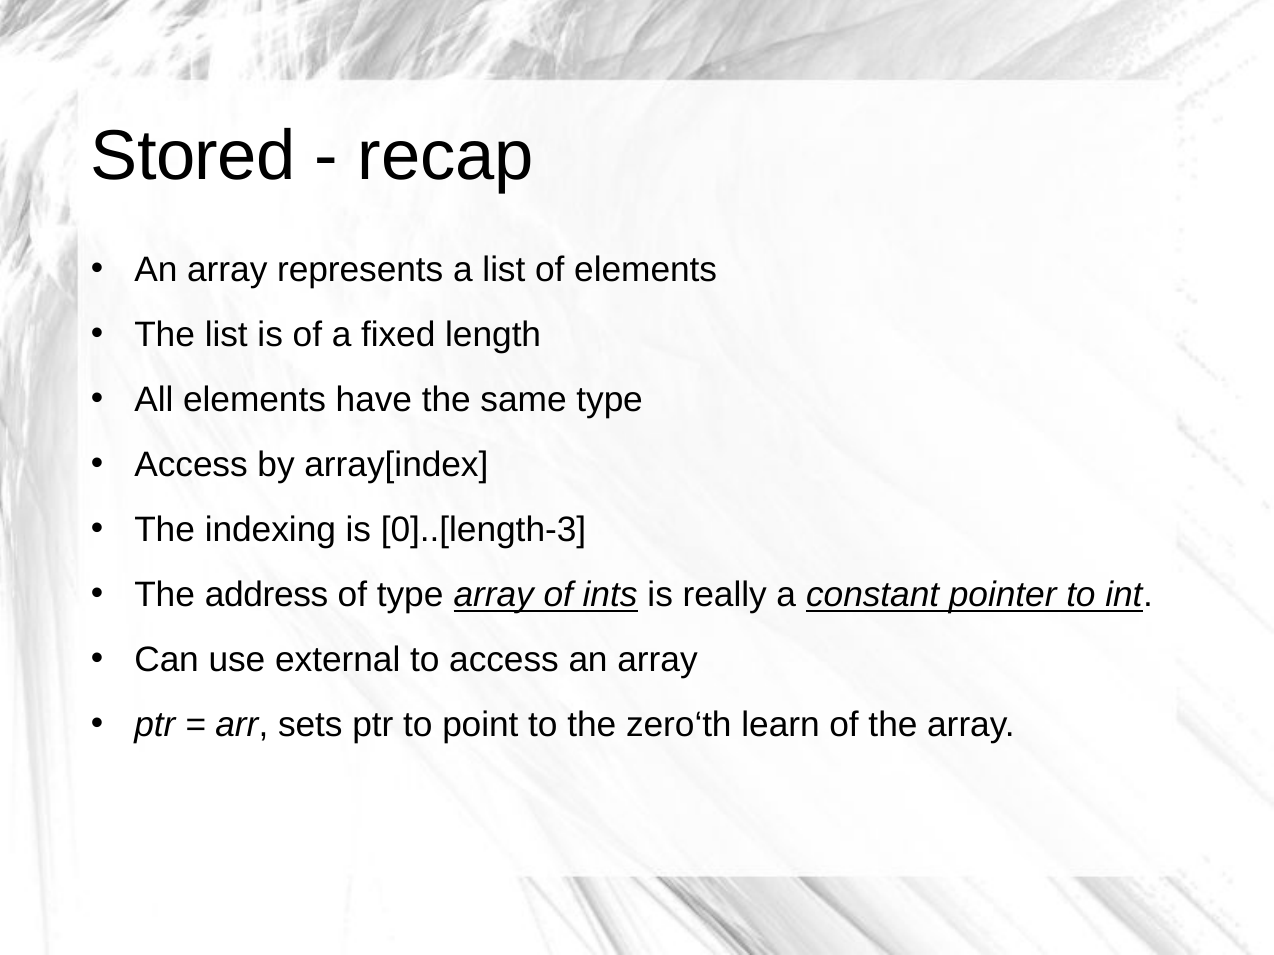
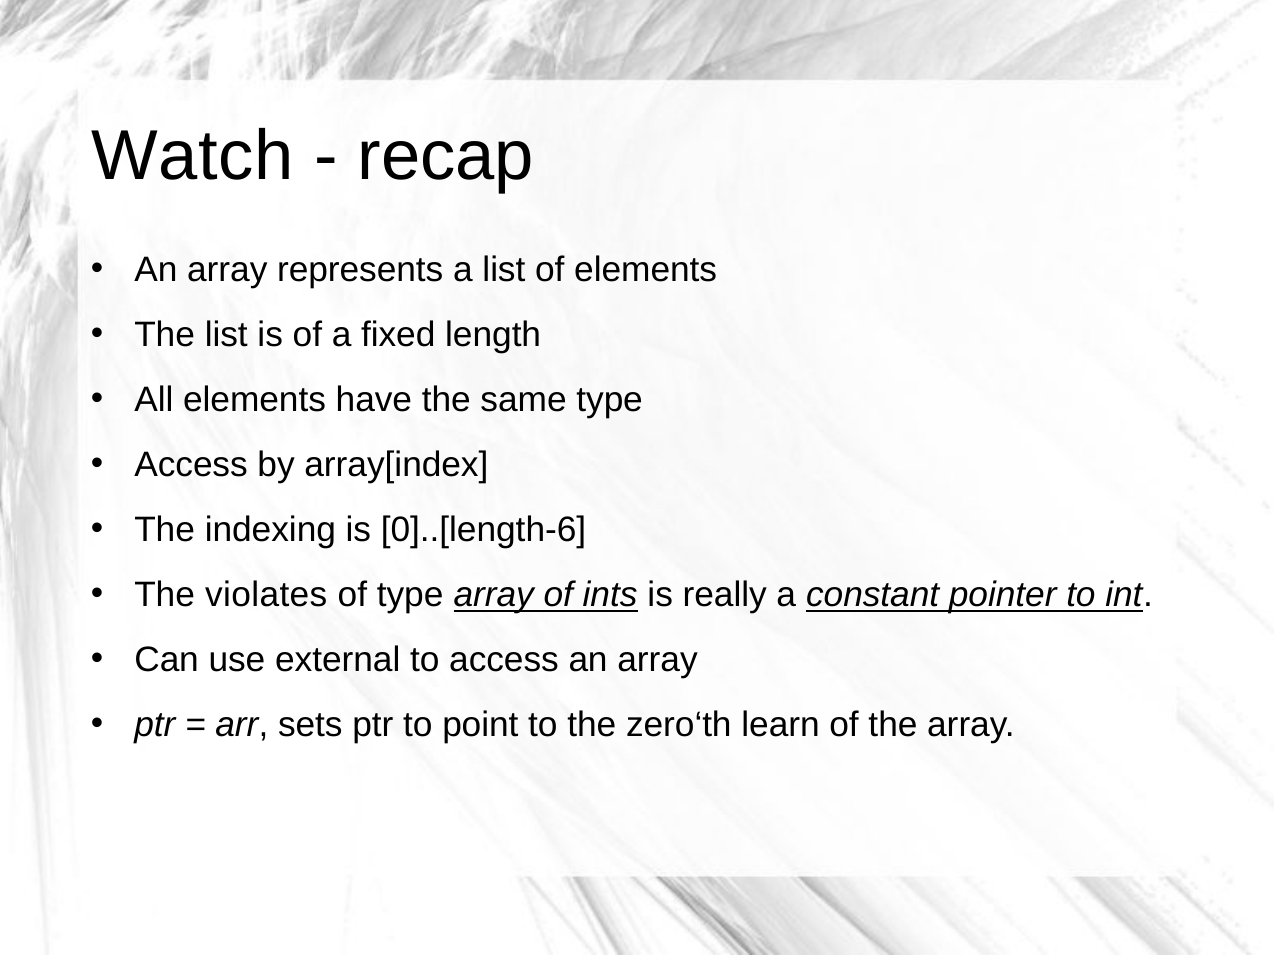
Stored: Stored -> Watch (193, 156)
0]..[length-3: 0]..[length-3 -> 0]..[length-6 (483, 530)
address: address -> violates (266, 595)
